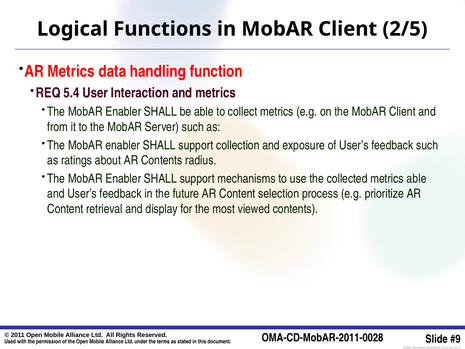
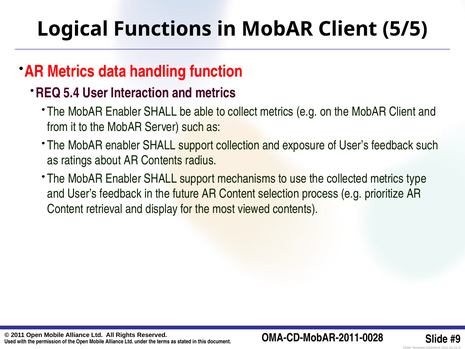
2/5: 2/5 -> 5/5 (405, 29)
metrics able: able -> type (417, 179)
